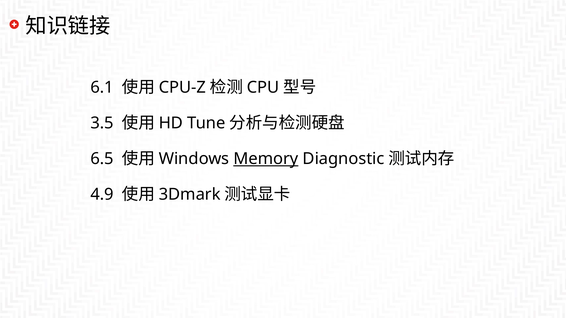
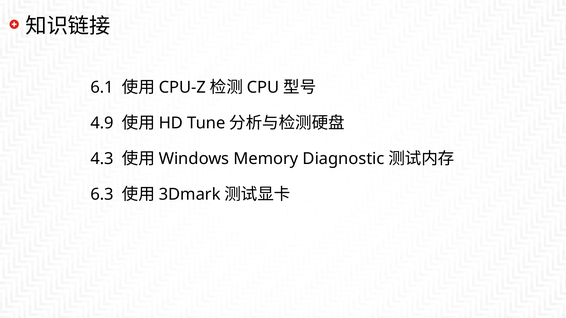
3.5: 3.5 -> 4.9 (102, 123)
6.5: 6.5 -> 4.3 (102, 159)
Memory underline: present -> none (266, 159)
4.9: 4.9 -> 6.3 (102, 195)
